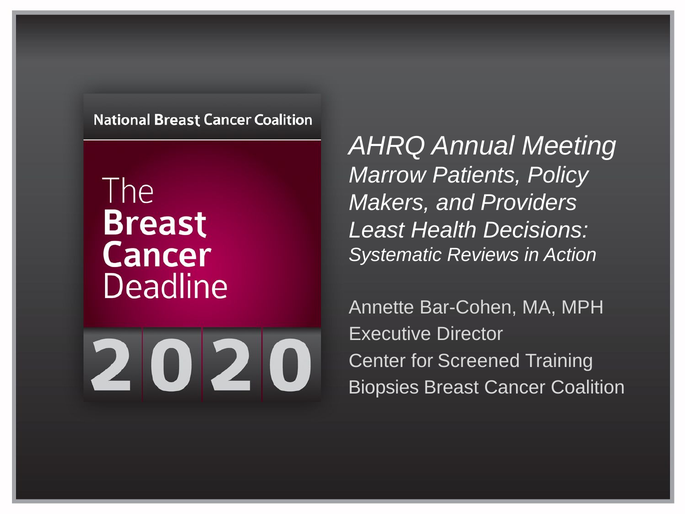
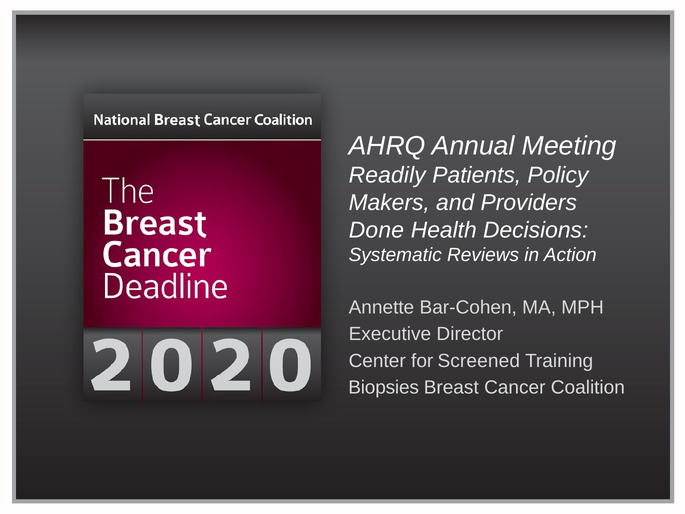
Marrow: Marrow -> Readily (387, 175)
Least: Least -> Done (376, 230)
